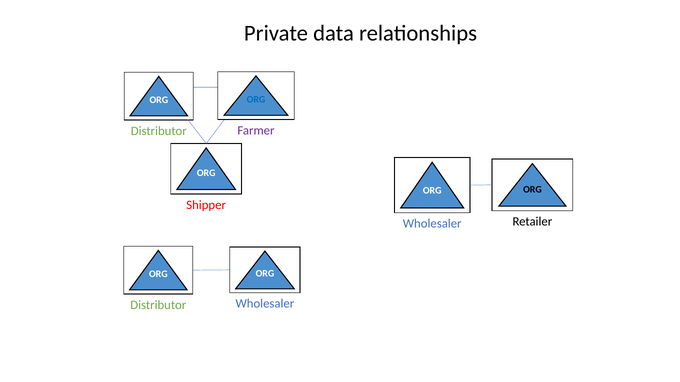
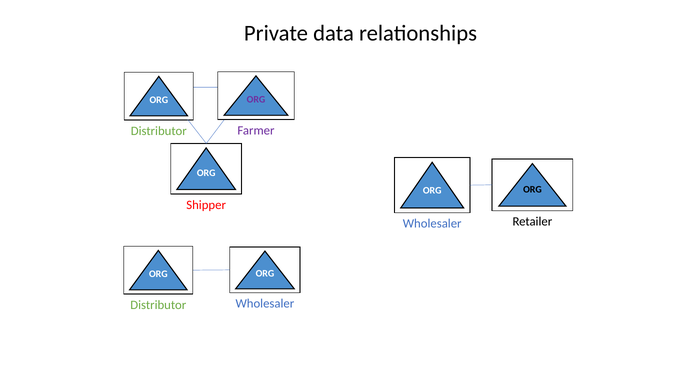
ORG colour: blue -> purple (256, 100)
